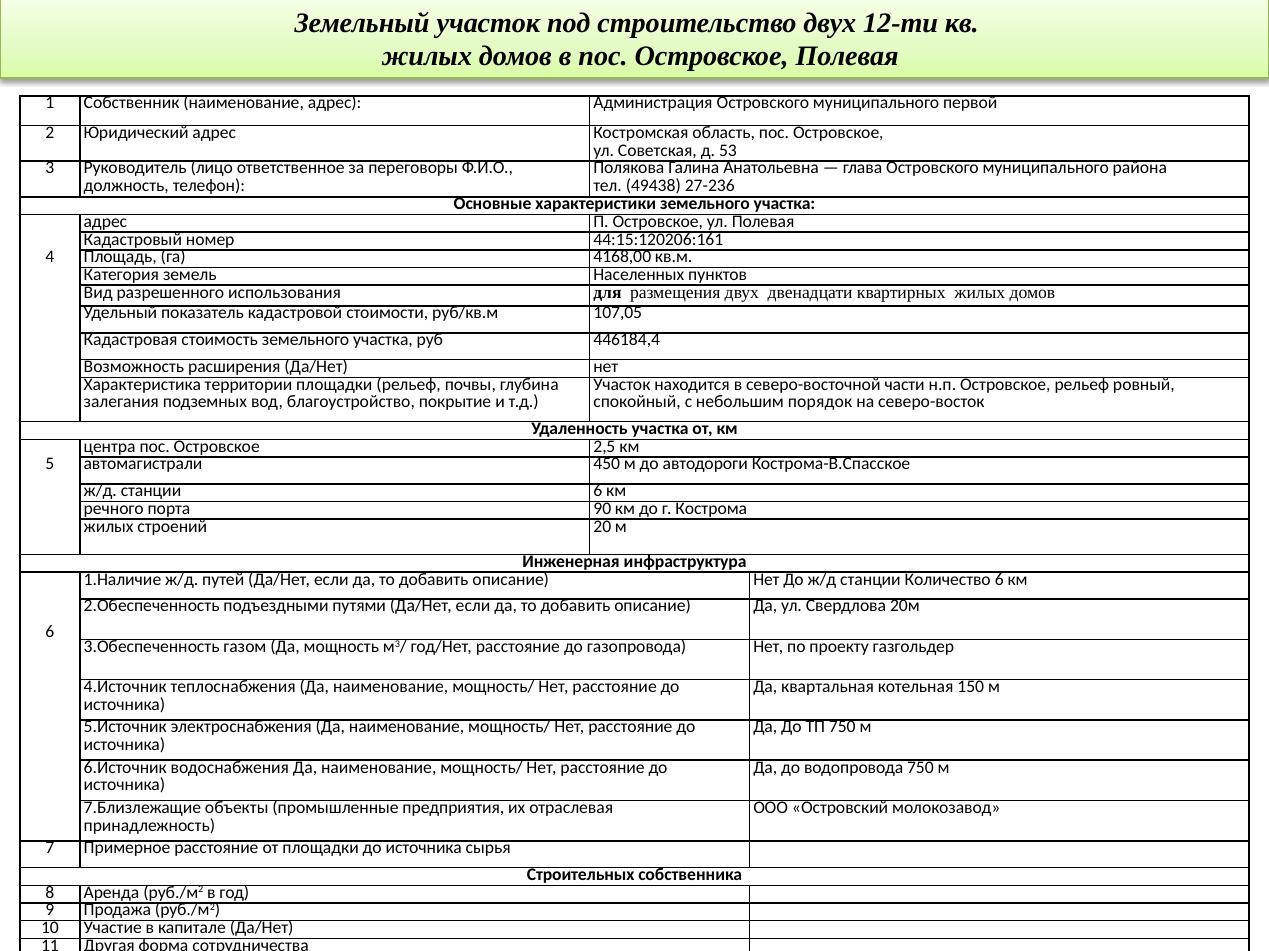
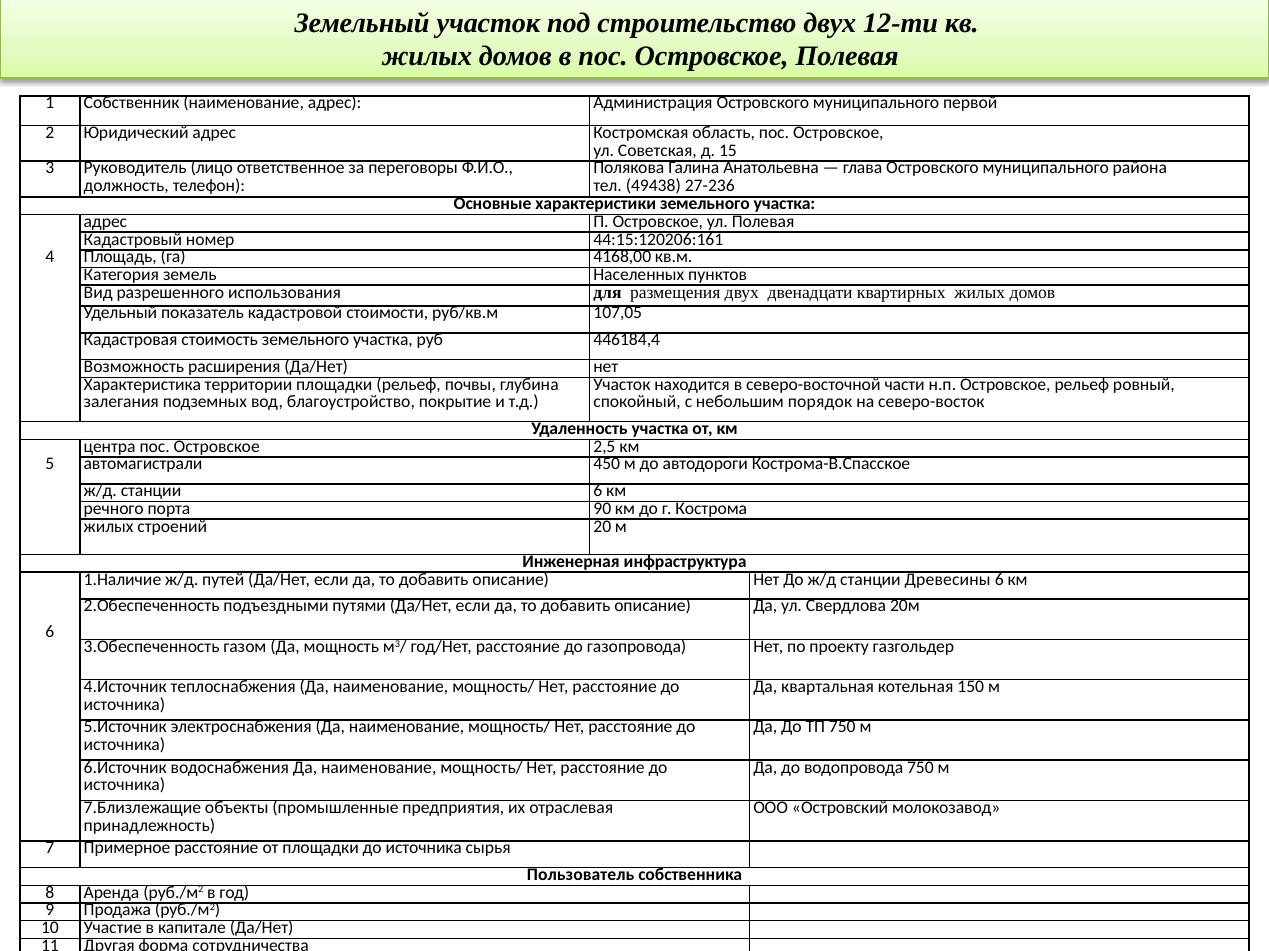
53: 53 -> 15 (728, 150)
Количество: Количество -> Древесины (948, 580)
Строительных: Строительных -> Пользователь (581, 875)
